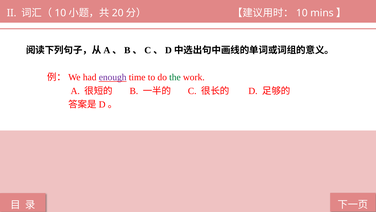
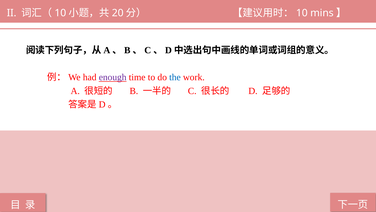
the colour: green -> blue (175, 77)
